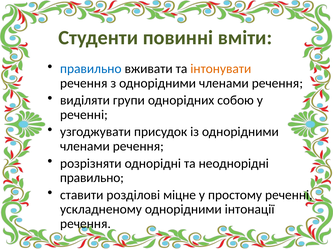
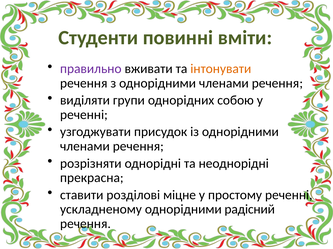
правильно colour: blue -> purple (91, 69)
правильно: правильно -> прекрасна (92, 178)
інтонації: інтонації -> радісний (250, 210)
